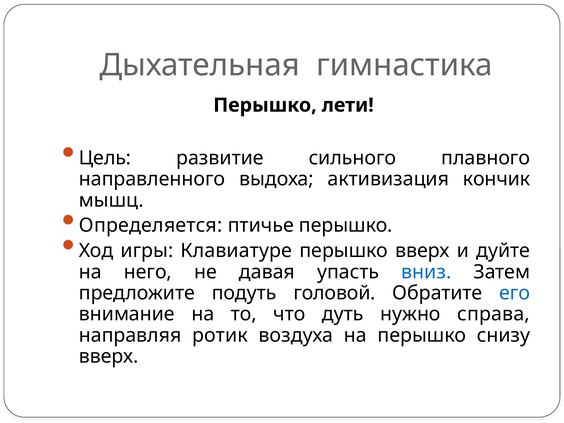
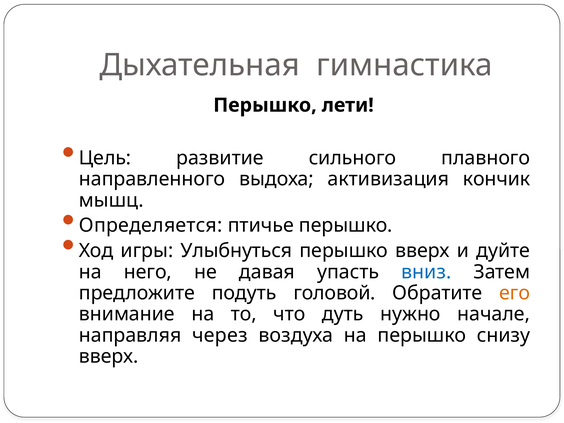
Клавиатуре: Клавиатуре -> Улыбнуться (236, 251)
его colour: blue -> orange (515, 293)
справа: справа -> начале (494, 314)
ротик: ротик -> через (220, 335)
